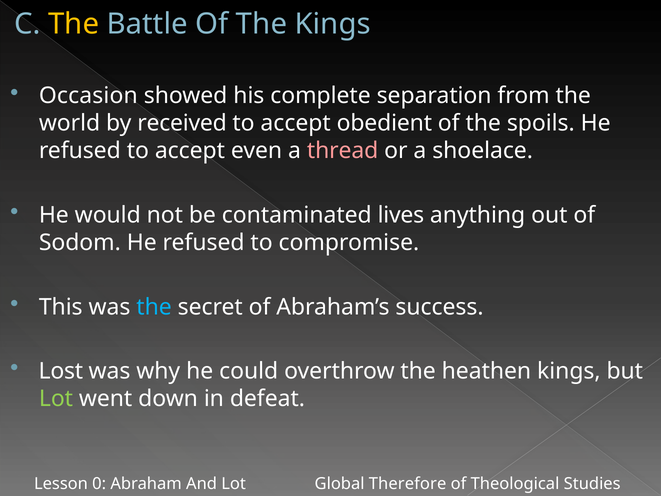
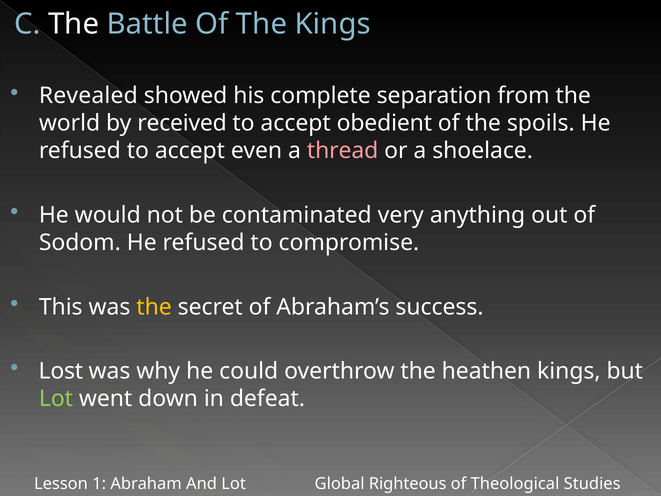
The colour: yellow -> white (74, 24)
Occasion: Occasion -> Revealed (88, 96)
lives: lives -> very (401, 215)
the colour: light blue -> yellow (154, 307)
0: 0 -> 1 (99, 484)
Therefore: Therefore -> Righteous (408, 484)
